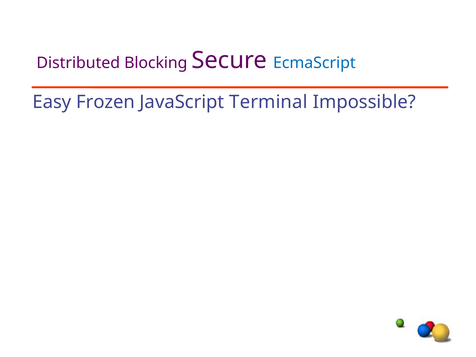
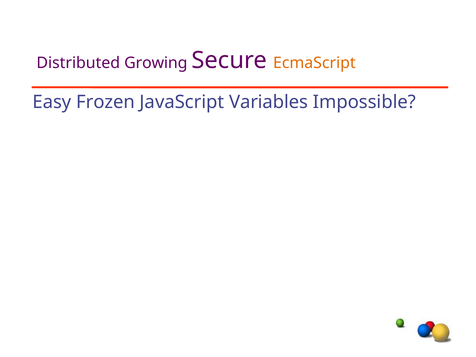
Blocking: Blocking -> Growing (156, 63)
EcmaScript colour: blue -> orange (314, 63)
Terminal: Terminal -> Variables (269, 102)
